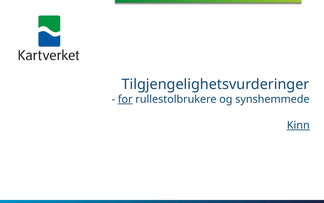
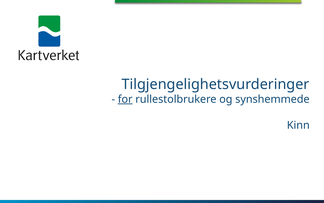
Kinn underline: present -> none (298, 125)
